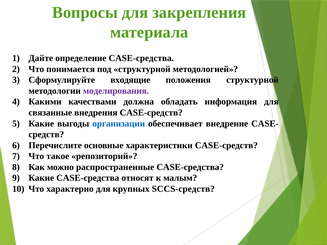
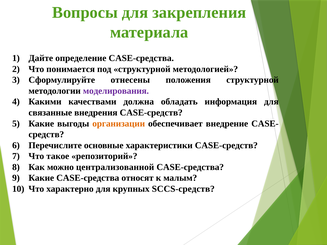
входящие: входящие -> отнесены (130, 80)
организации colour: blue -> orange (119, 124)
распространенные: распространенные -> централизованной (115, 167)
